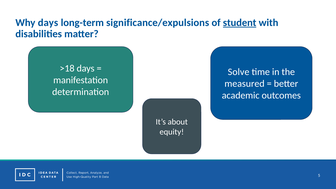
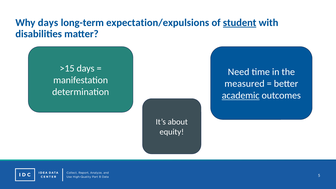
significance/expulsions: significance/expulsions -> expectation/expulsions (158, 23)
>18: >18 -> >15 (67, 68)
Solve: Solve -> Need (239, 72)
academic underline: none -> present (241, 95)
